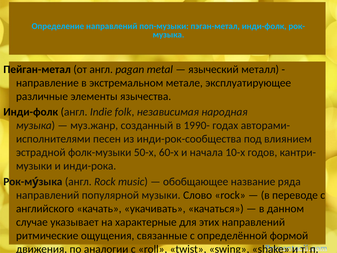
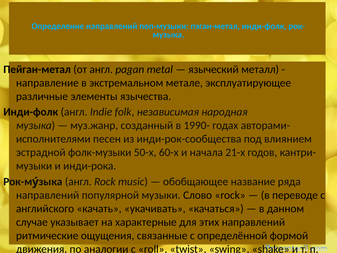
10-х: 10-х -> 21-х (235, 152)
